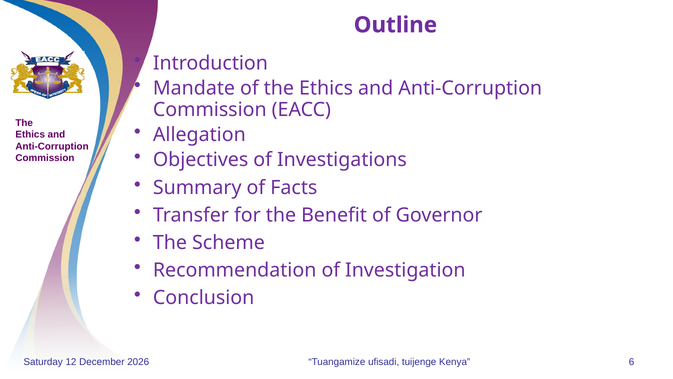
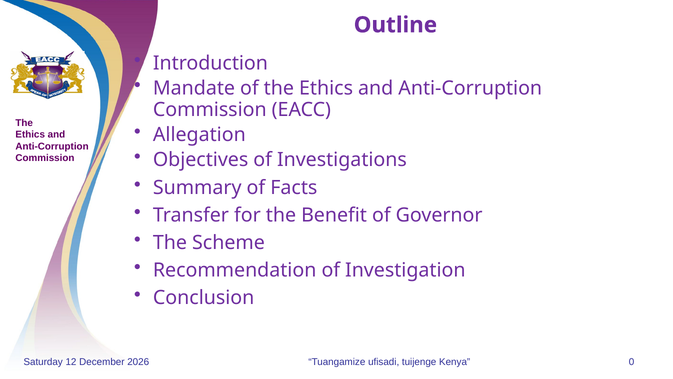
6: 6 -> 0 (632, 361)
